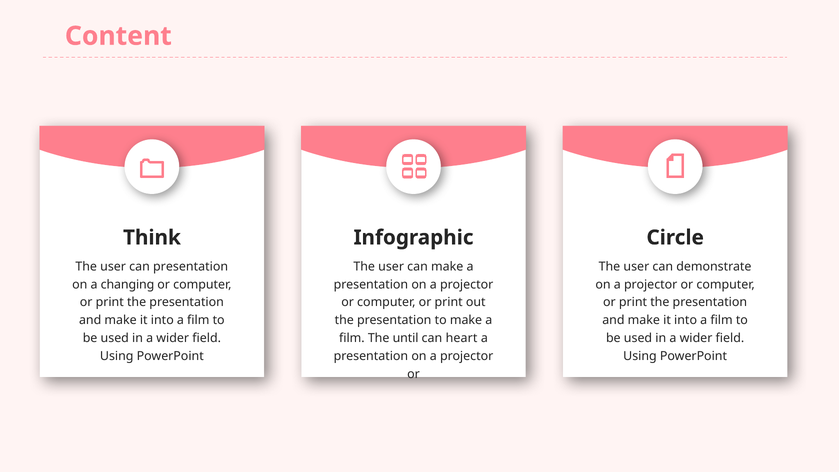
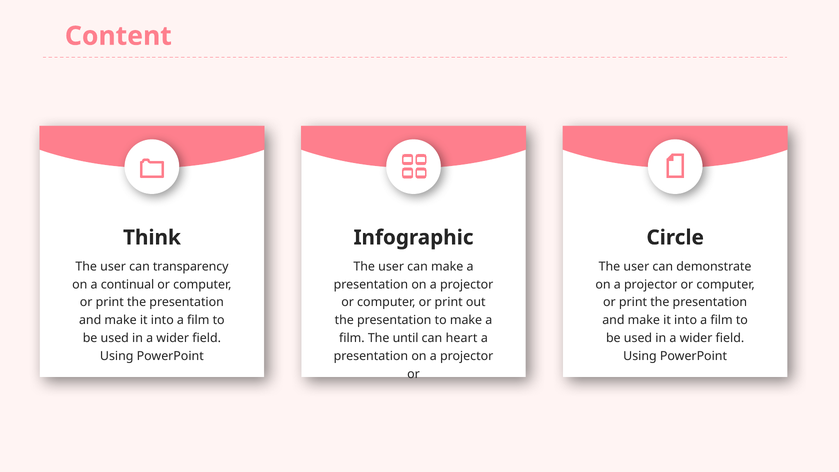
can presentation: presentation -> transparency (191, 266)
changing: changing -> continual (128, 284)
